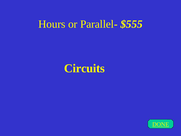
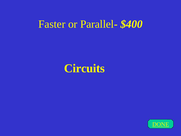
Hours: Hours -> Faster (52, 24)
$555: $555 -> $400 (132, 24)
